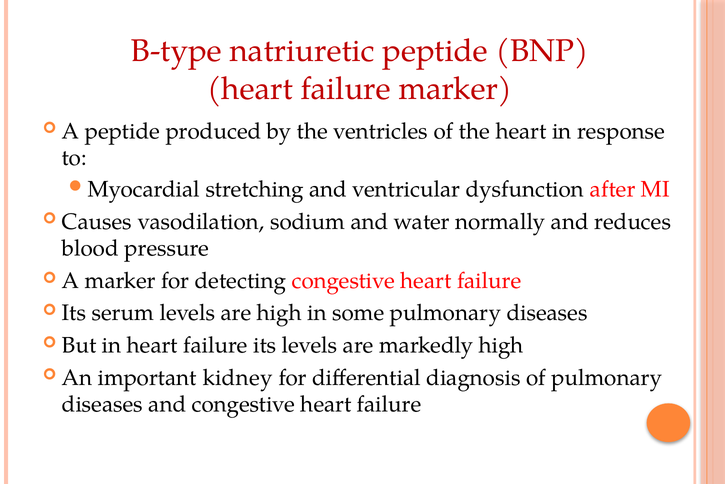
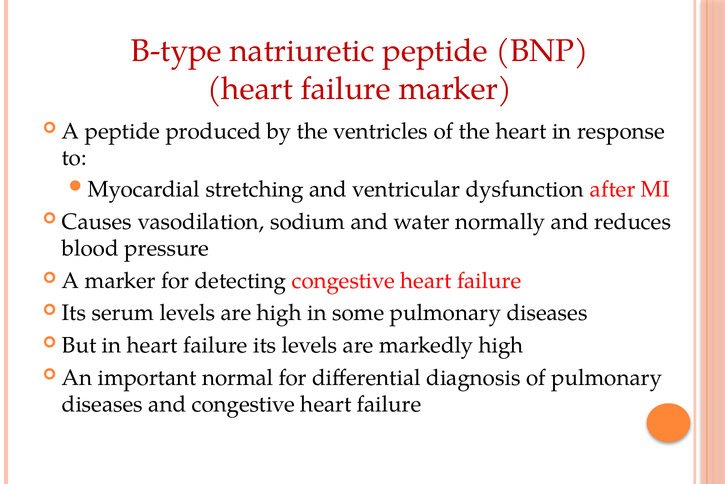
kidney: kidney -> normal (238, 377)
